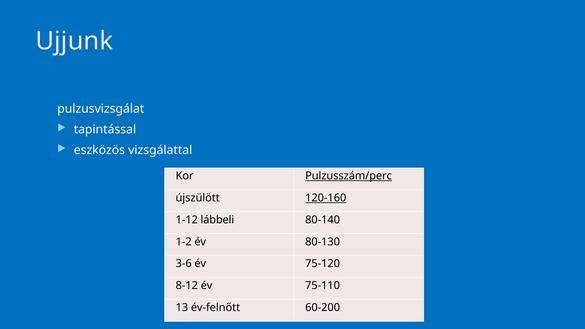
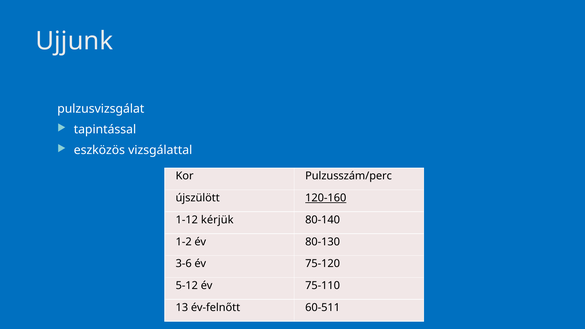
Pulzusszám/perc underline: present -> none (349, 176)
lábbeli: lábbeli -> kérjük (217, 220)
8-12: 8-12 -> 5-12 (187, 286)
60-200: 60-200 -> 60-511 (323, 307)
